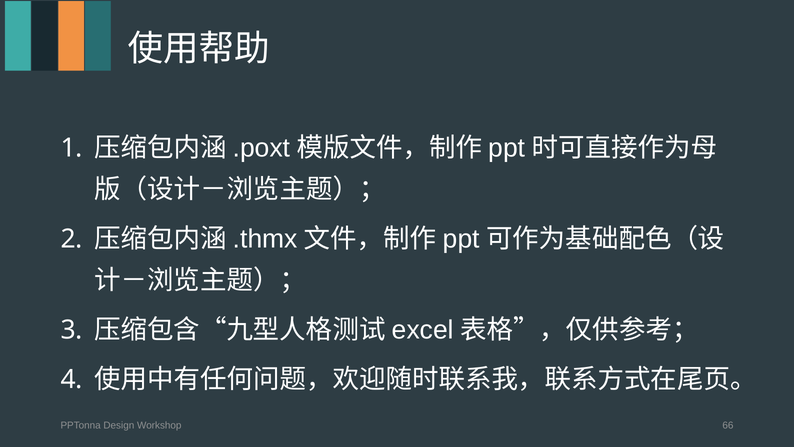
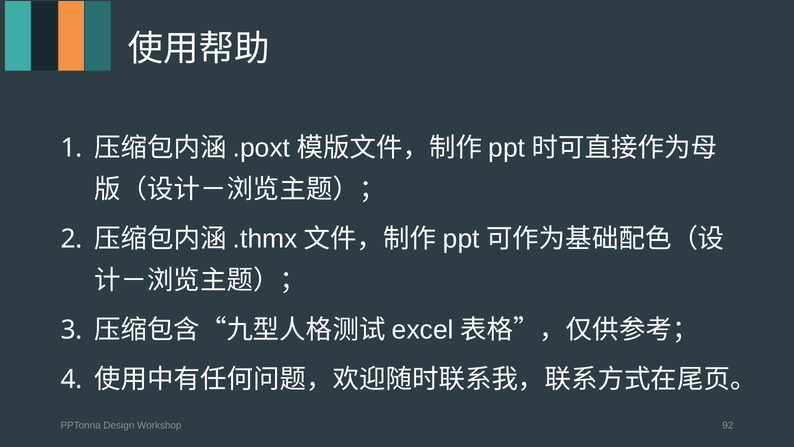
66: 66 -> 92 (728, 425)
